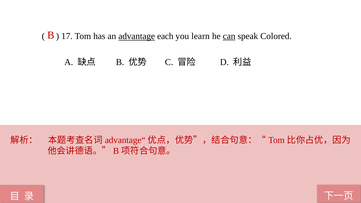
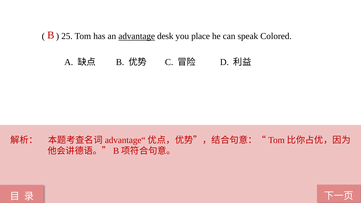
17: 17 -> 25 (67, 36)
each: each -> desk (165, 36)
learn: learn -> place (201, 36)
can underline: present -> none (229, 36)
